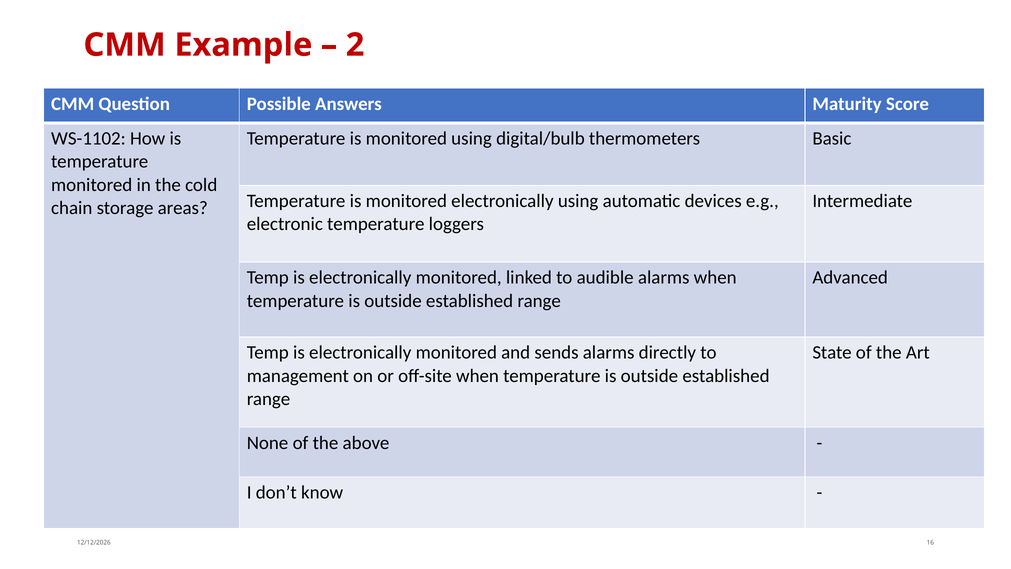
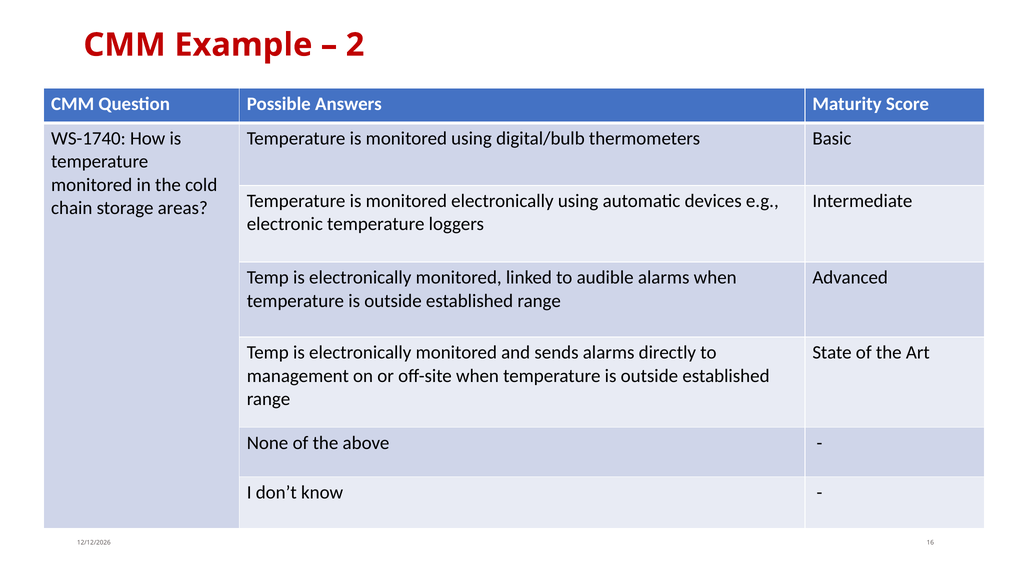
WS-1102: WS-1102 -> WS-1740 (88, 138)
